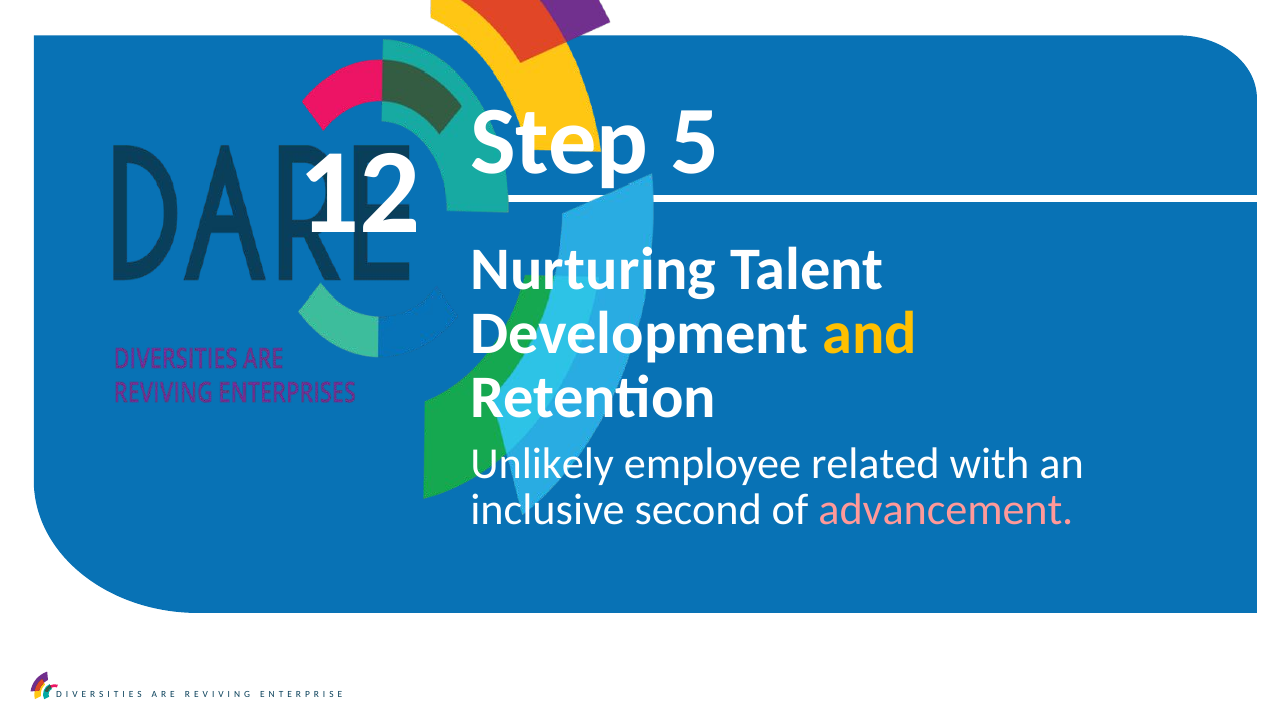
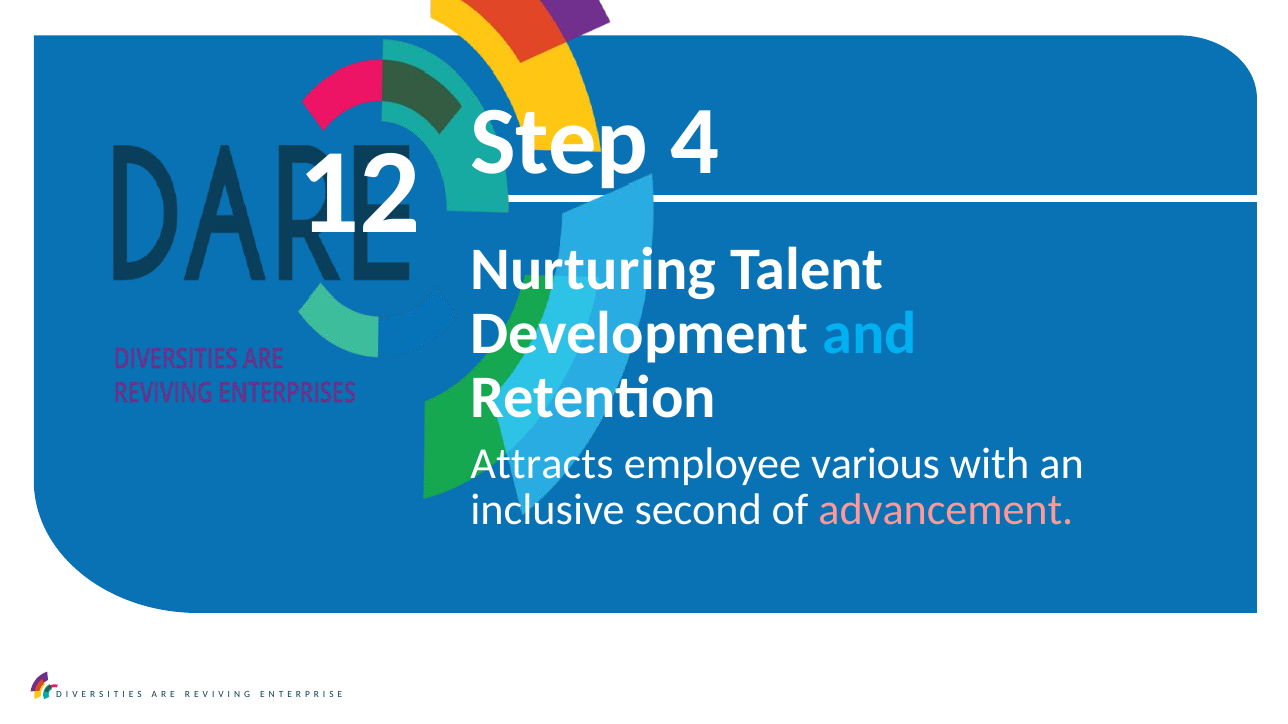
5: 5 -> 4 (695, 142)
and colour: yellow -> light blue (870, 334)
Unlikely: Unlikely -> Attracts (542, 464)
related: related -> various (875, 464)
